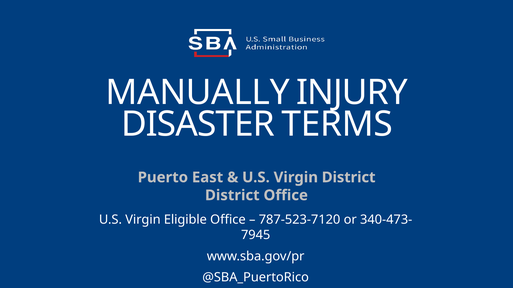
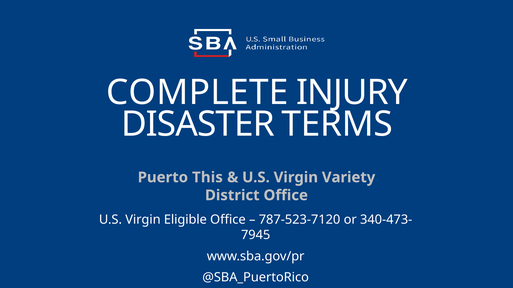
MANUALLY: MANUALLY -> COMPLETE (197, 93)
East: East -> This (207, 178)
Virgin District: District -> Variety (349, 178)
